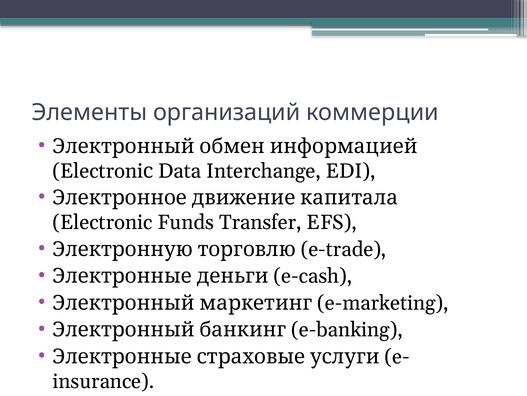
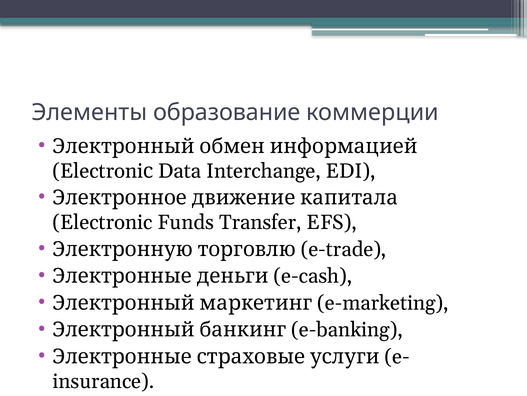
организаций: организаций -> образование (227, 112)
